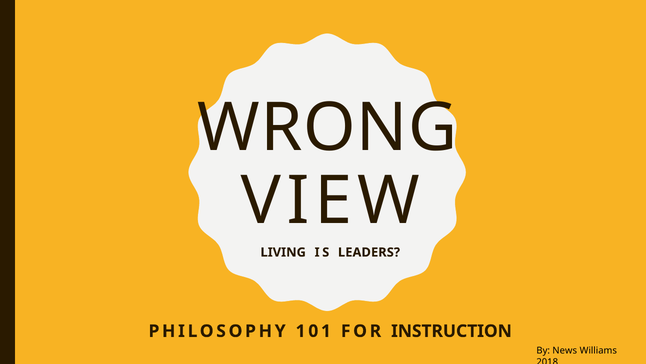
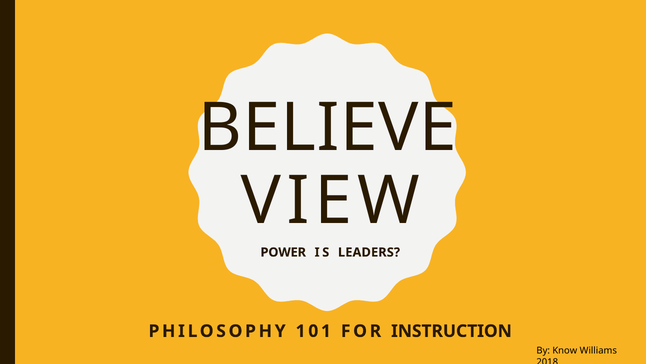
WRONG: WRONG -> BELIEVE (327, 128)
LIVING: LIVING -> POWER (283, 252)
News: News -> Know (565, 350)
